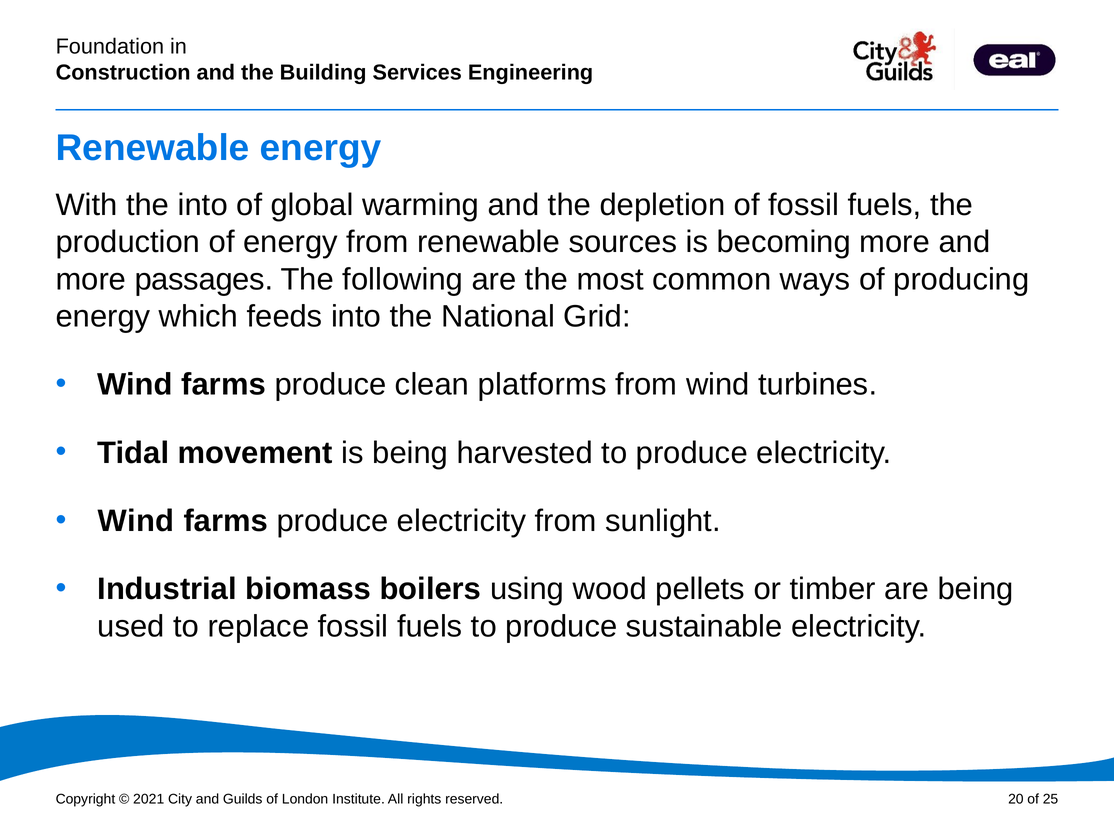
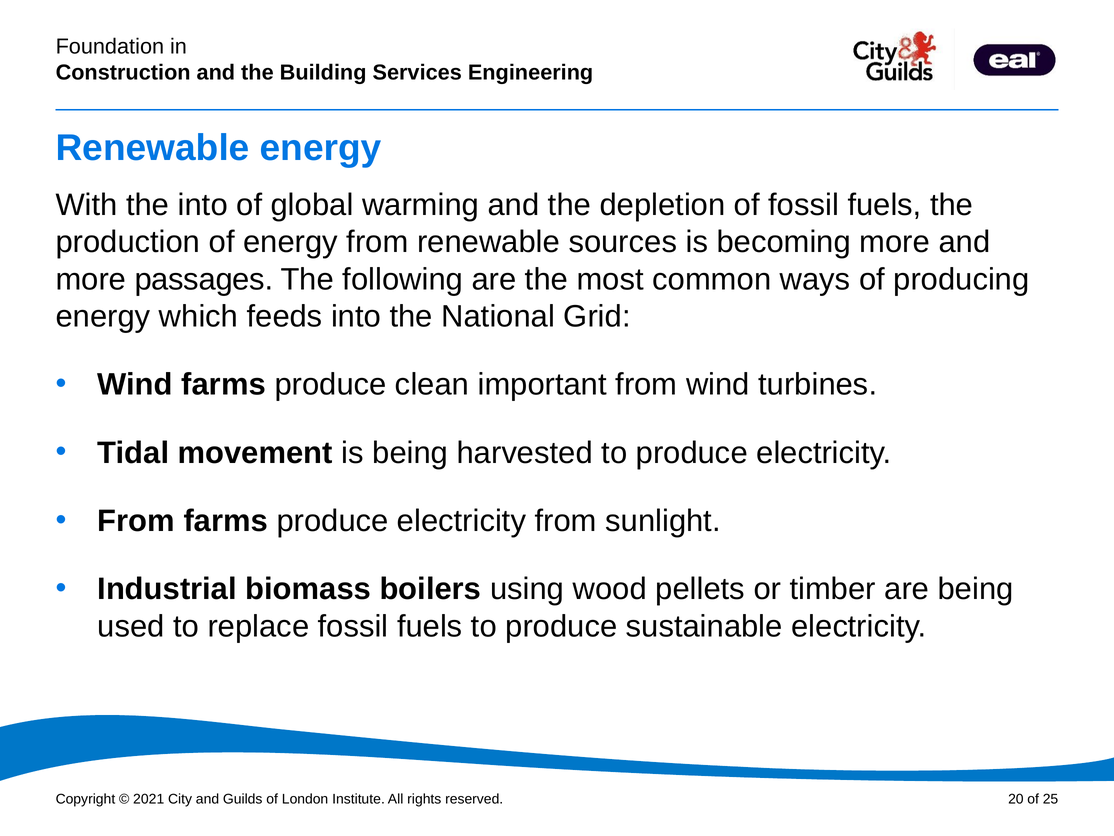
platforms: platforms -> important (542, 385)
Wind: Wind -> From (136, 521)
